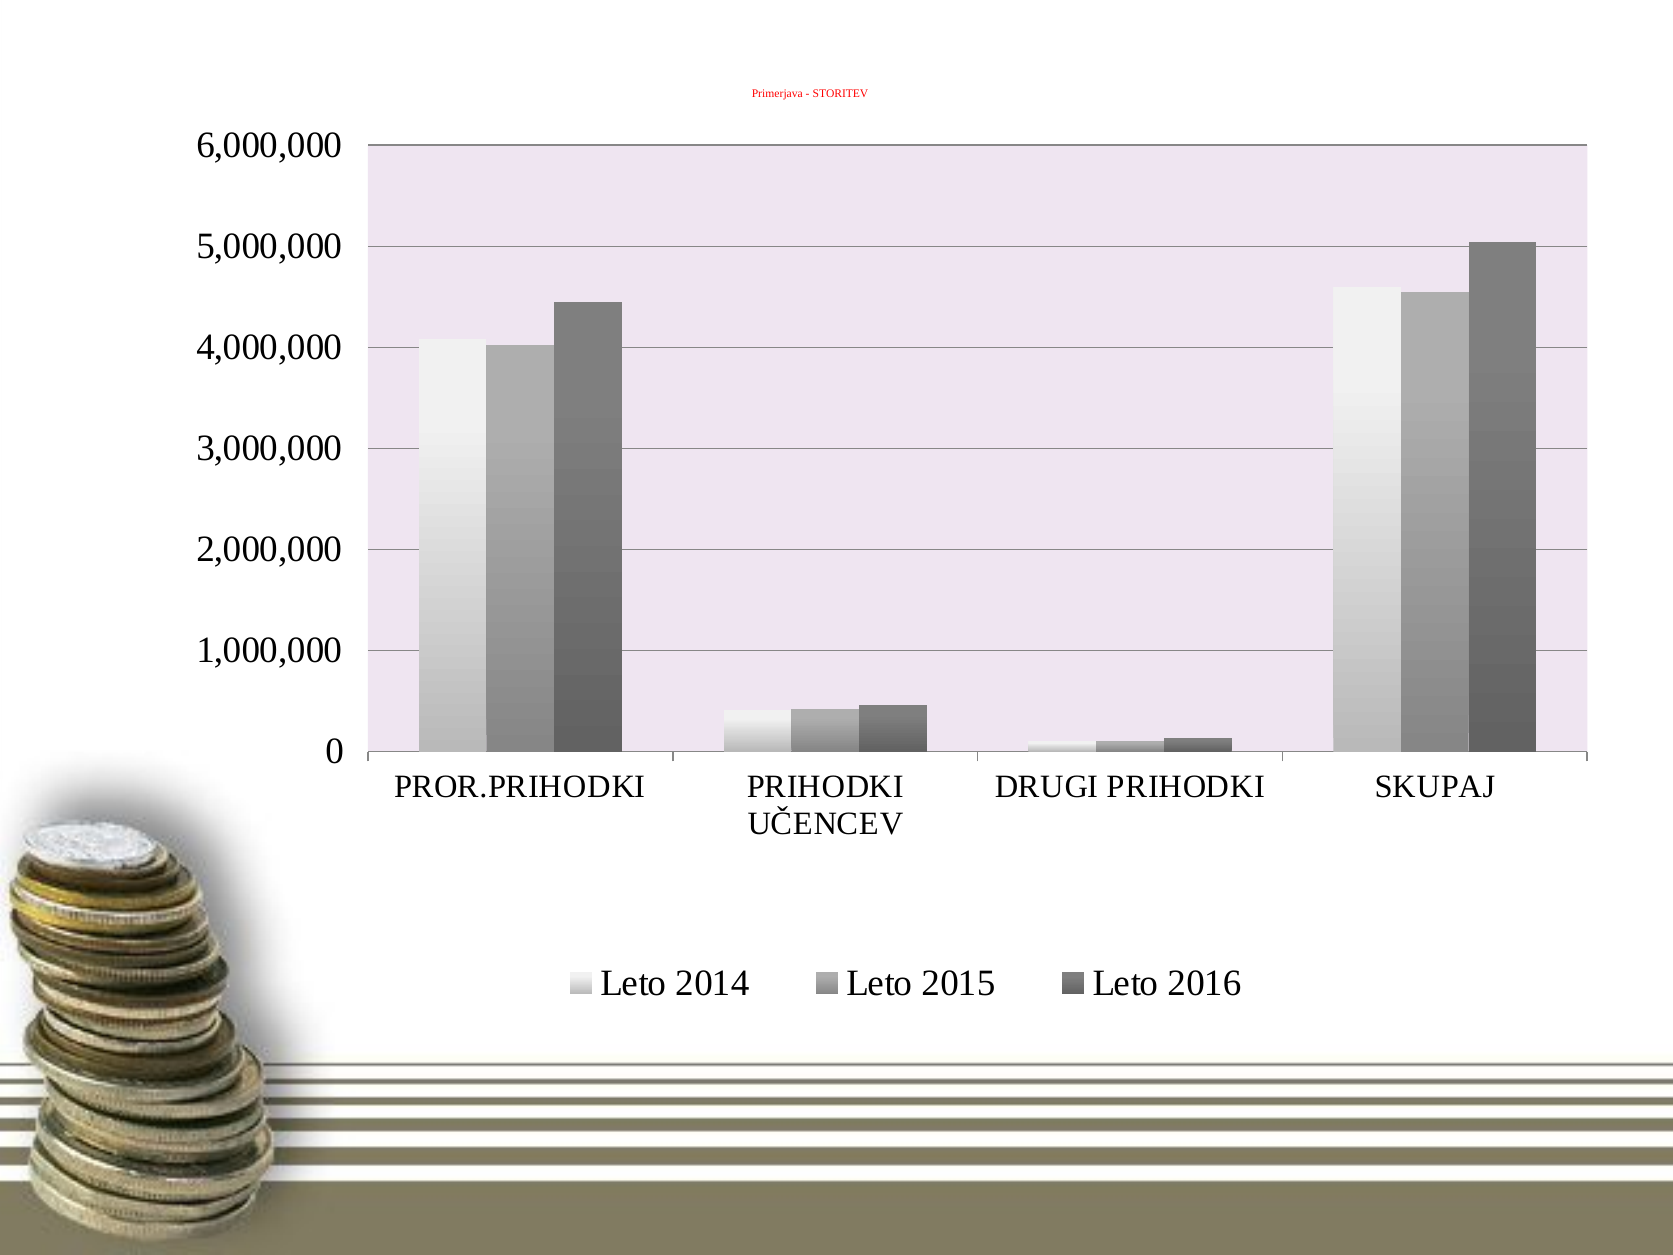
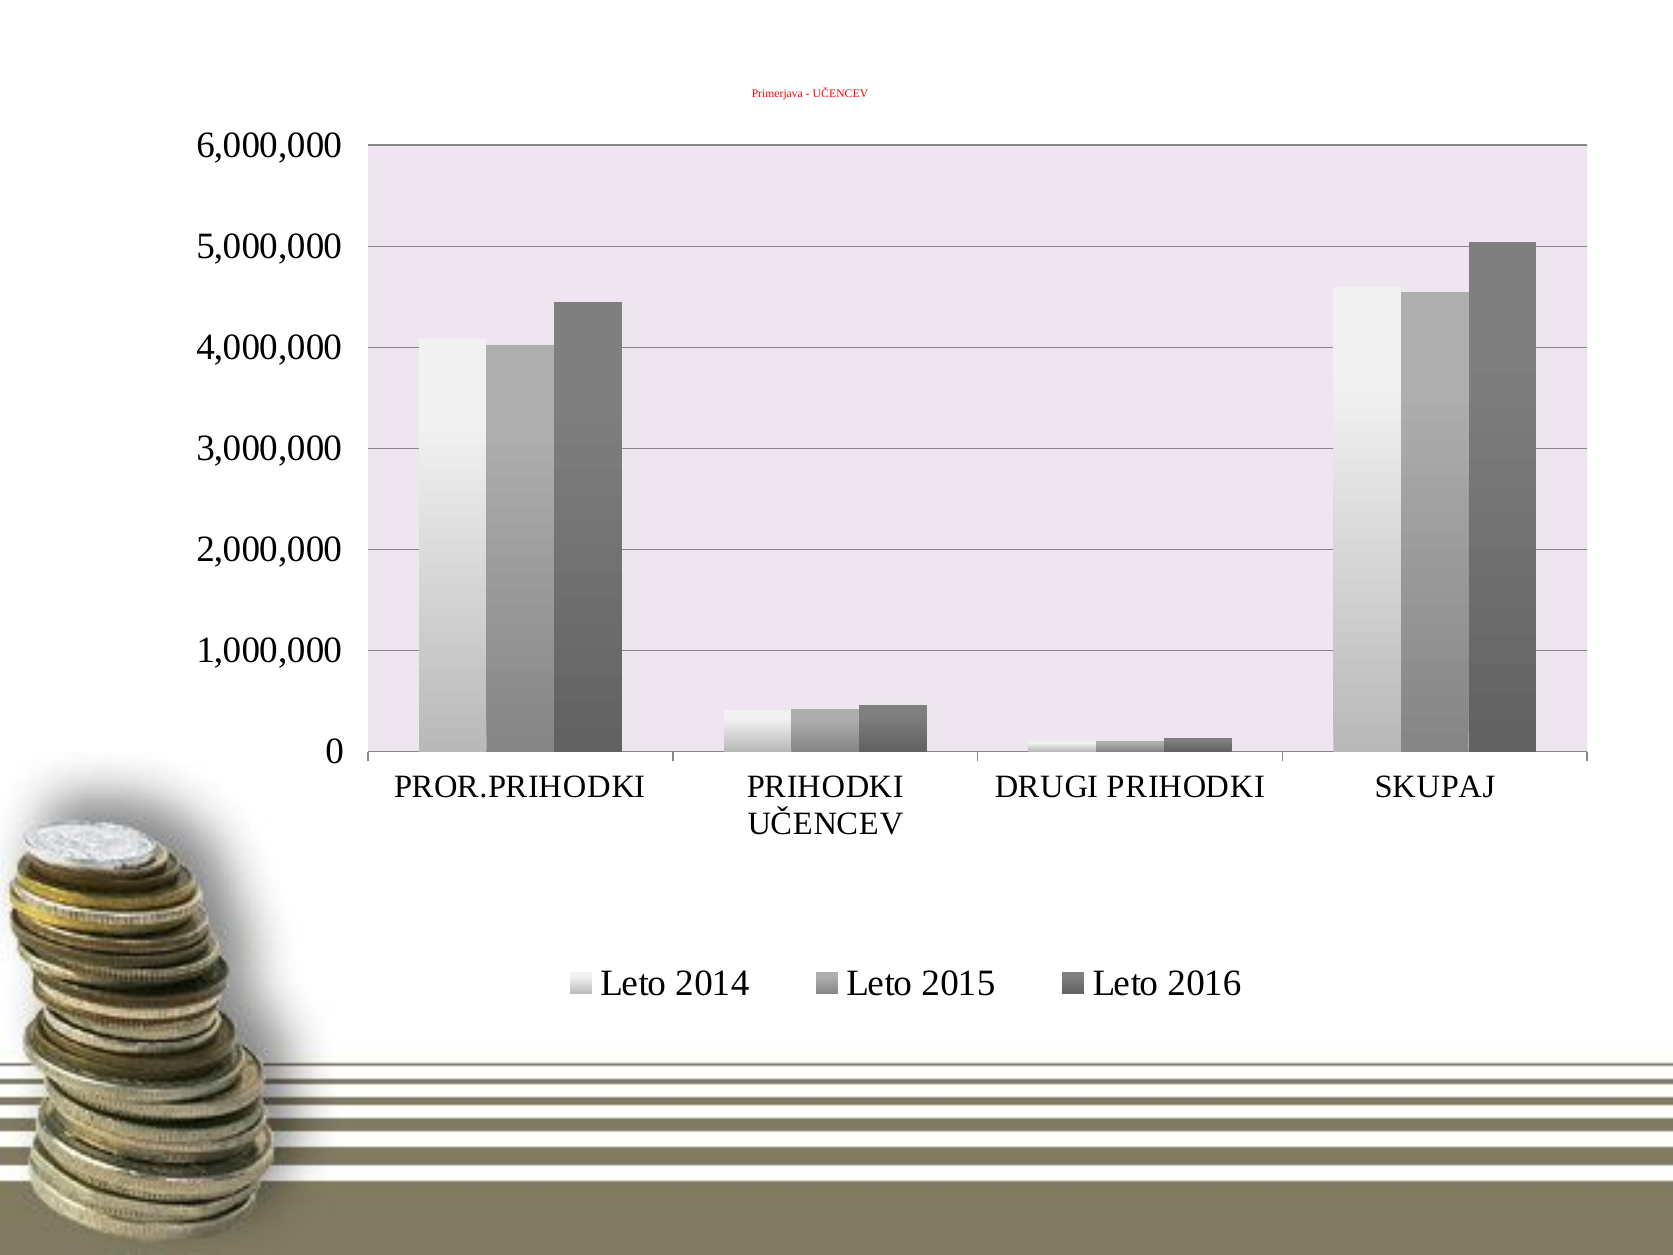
STORITEV: STORITEV -> UČENCEV (840, 94)
